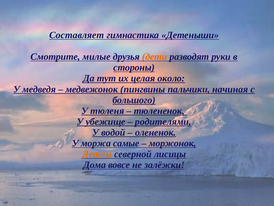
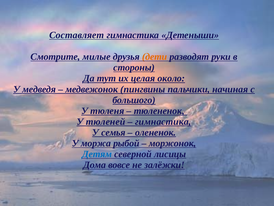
убежище: убежище -> тюленей (106, 121)
родителями: родителями -> гимнастика (163, 121)
водой: водой -> семья (113, 132)
самые: самые -> рыбой (126, 143)
Детям colour: orange -> blue (97, 154)
